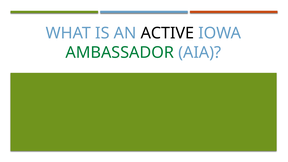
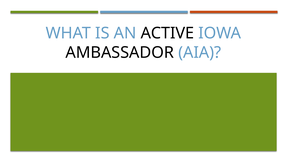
AMBASSADOR colour: green -> black (120, 53)
